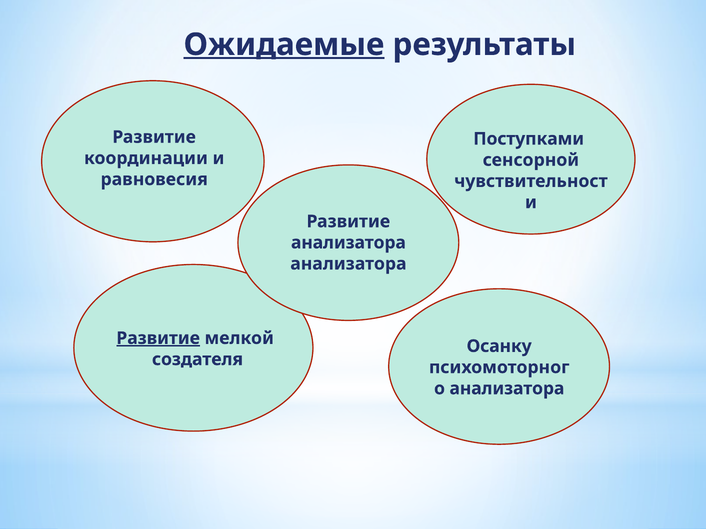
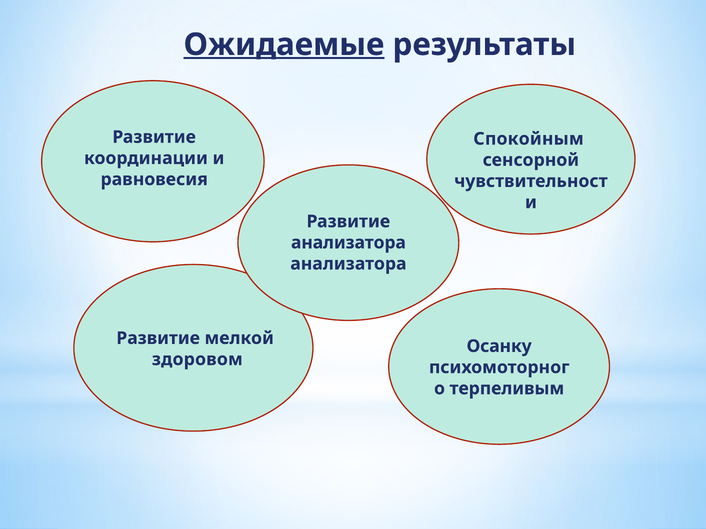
Поступками: Поступками -> Спокойным (528, 139)
Развитие underline: present -> none (158, 338)
создателя: создателя -> здоровом (197, 360)
анализатора: анализатора -> терпеливым (507, 389)
